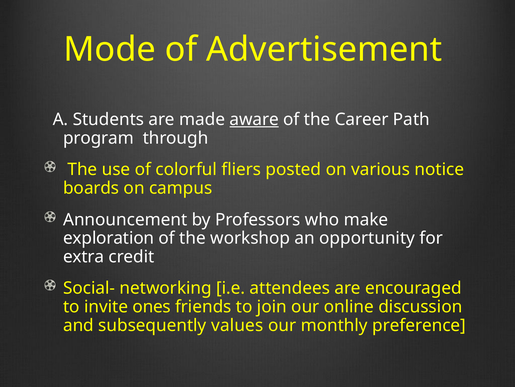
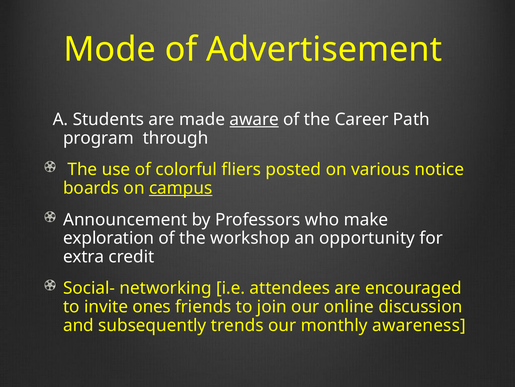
campus underline: none -> present (181, 188)
values: values -> trends (237, 325)
preference: preference -> awareness (419, 325)
